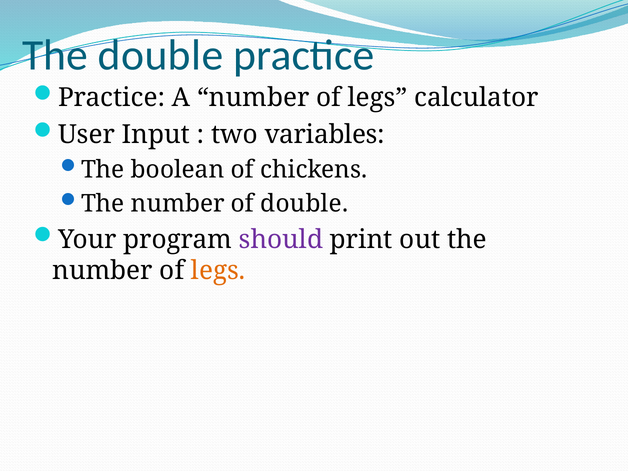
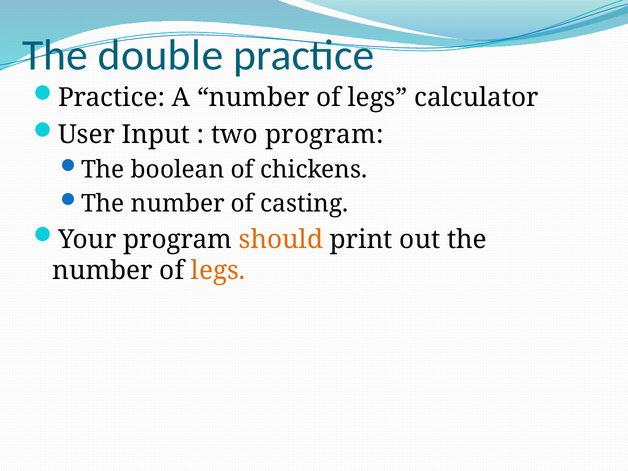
two variables: variables -> program (324, 134)
of double: double -> casting (304, 204)
should colour: purple -> orange (281, 239)
